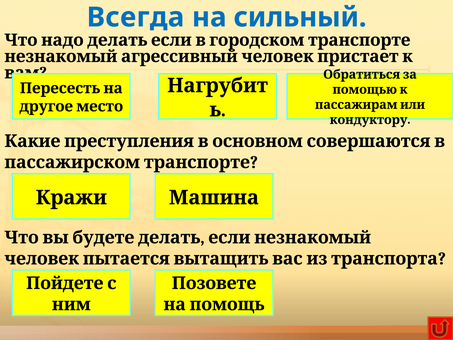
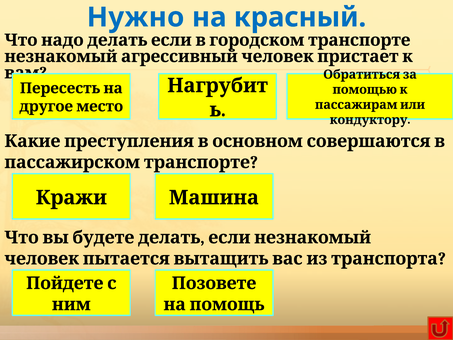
Всегда: Всегда -> Нужно (136, 17)
сильный: сильный -> красный (300, 17)
